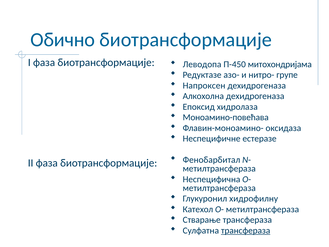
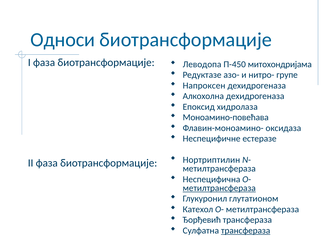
Обично: Обично -> Односи (63, 40)
Фенобарбитал: Фенобарбитал -> Нортриптилин (211, 160)
метилтрансфераза underline: none -> present (219, 188)
хидрофилну: хидрофилну -> глутатионом (254, 198)
Стварање: Стварање -> Ђорђевић (202, 220)
